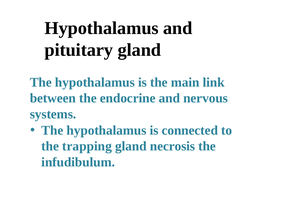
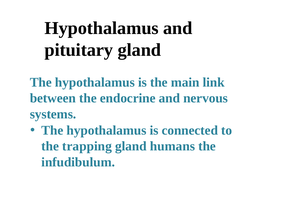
necrosis: necrosis -> humans (172, 147)
